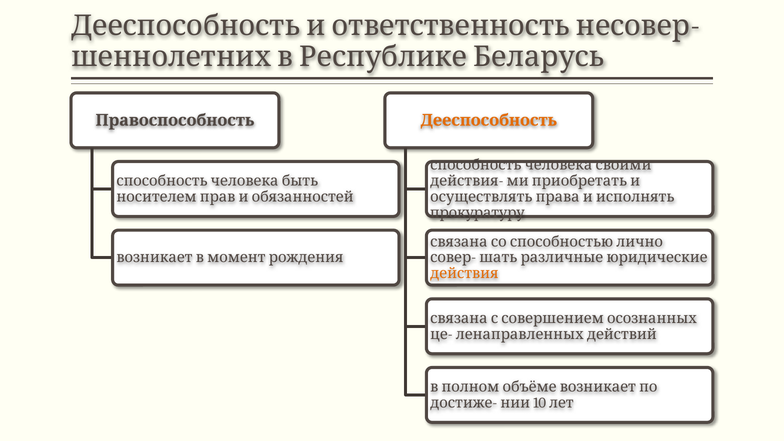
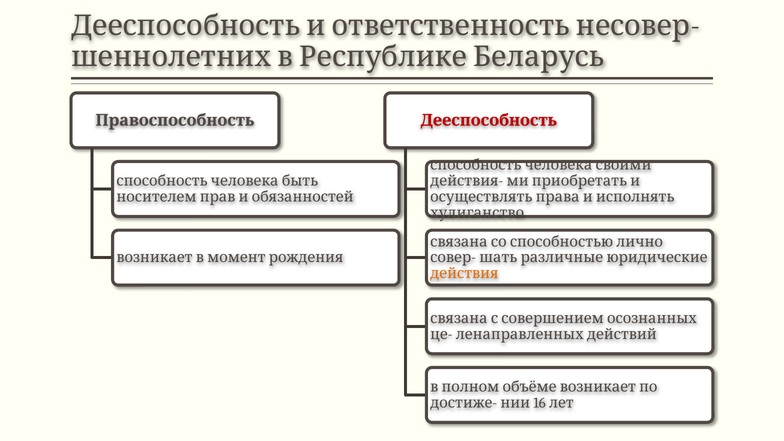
Дееспособность colour: orange -> red (489, 120)
прокуратуру: прокуратуру -> хулиганство (477, 213)
10: 10 -> 16 (540, 403)
